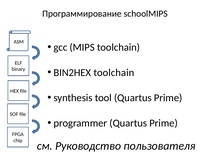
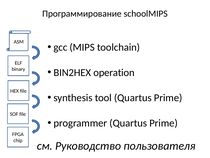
BIN2HEX toolchain: toolchain -> operation (114, 72)
